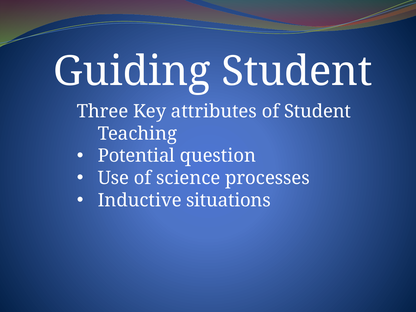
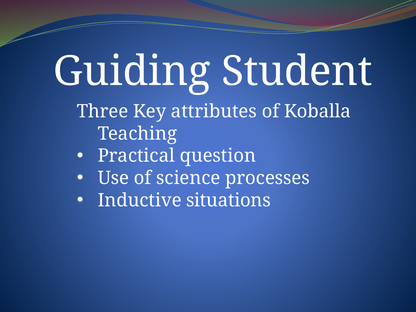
of Student: Student -> Koballa (317, 112)
Potential: Potential -> Practical (136, 156)
